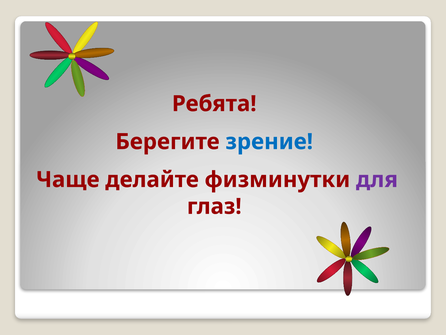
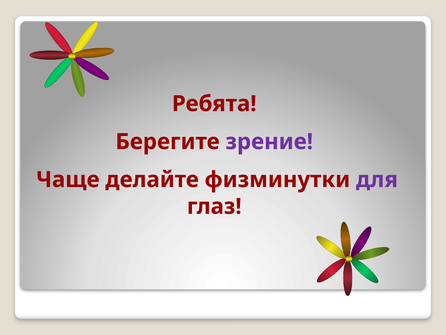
зрение colour: blue -> purple (269, 142)
